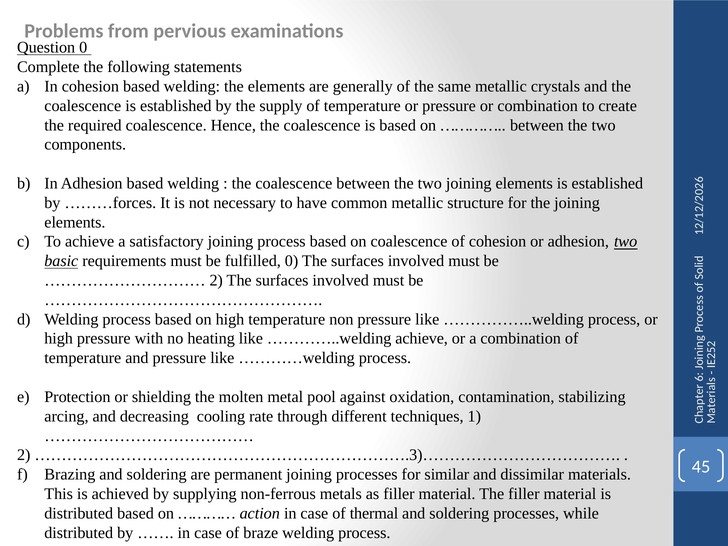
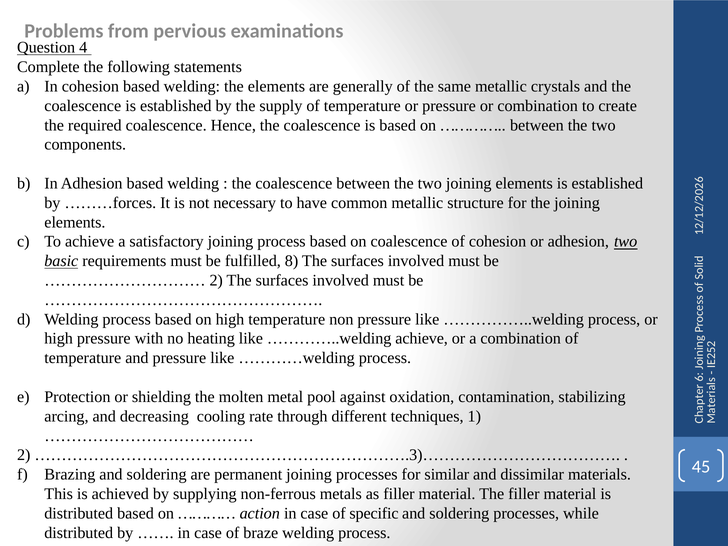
Question 0: 0 -> 4 (83, 48)
fulfilled 0: 0 -> 8 (292, 261)
thermal: thermal -> specific (374, 513)
